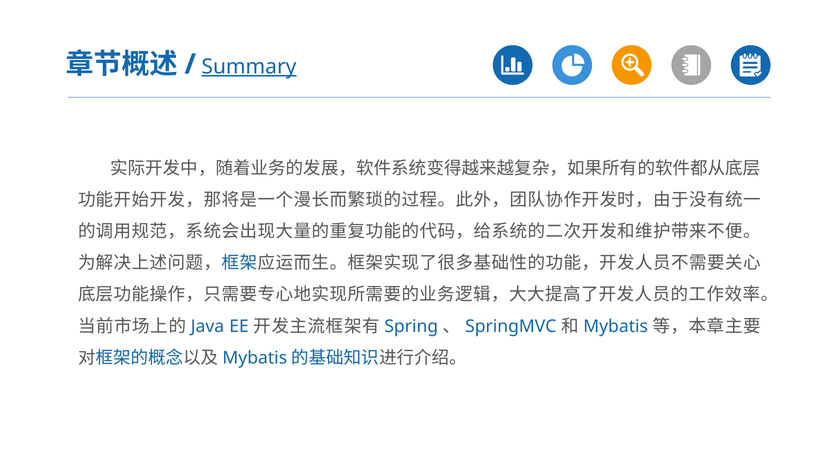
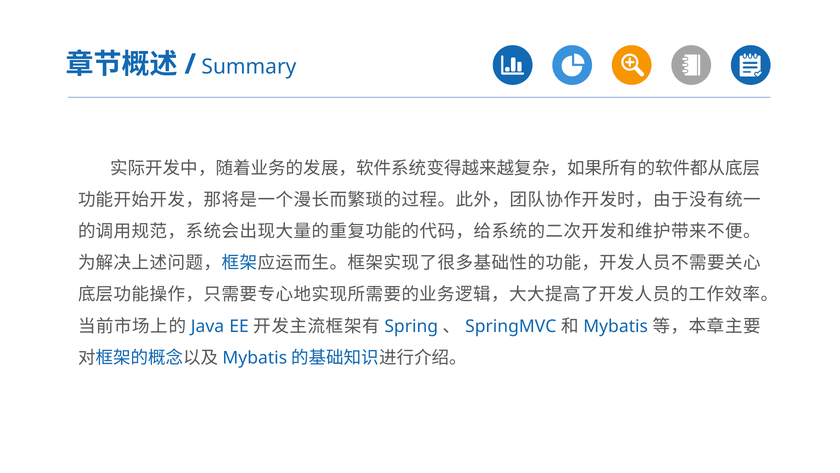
Summary underline: present -> none (249, 67)
